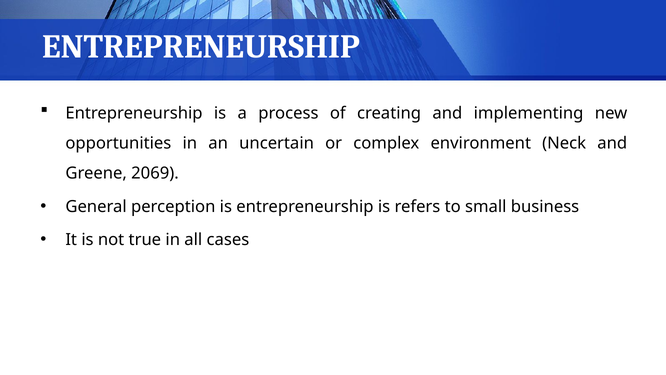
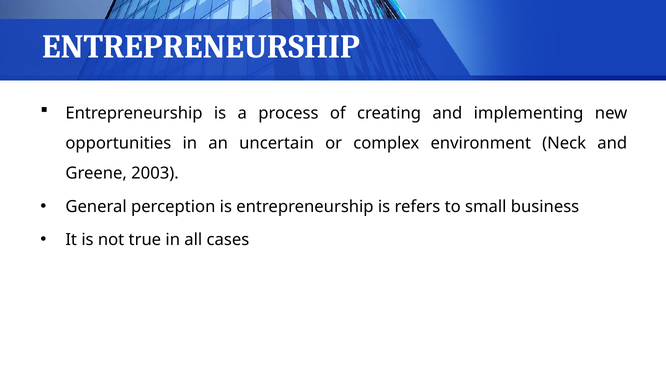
2069: 2069 -> 2003 (155, 173)
